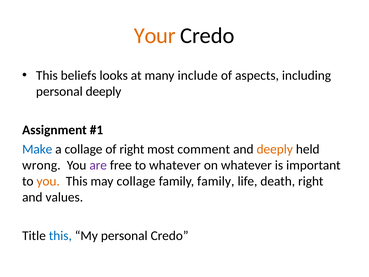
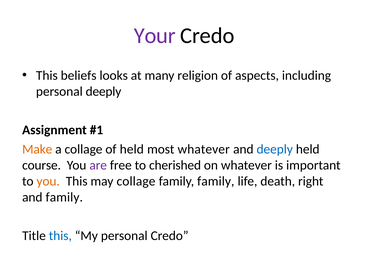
Your colour: orange -> purple (155, 36)
include: include -> religion (198, 75)
Make colour: blue -> orange (37, 149)
of right: right -> held (132, 149)
most comment: comment -> whatever (204, 149)
deeply colour: orange -> blue (275, 149)
wrong: wrong -> course (42, 165)
to whatever: whatever -> cherished (175, 165)
and values: values -> family (64, 197)
